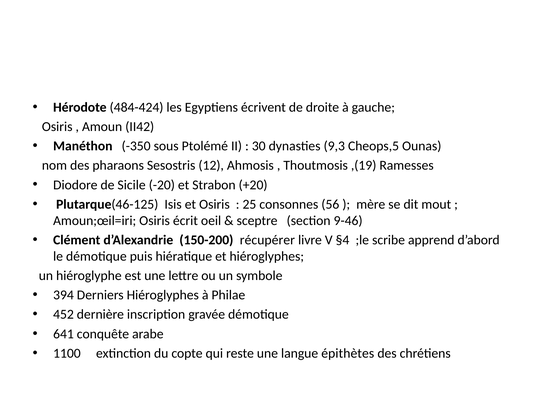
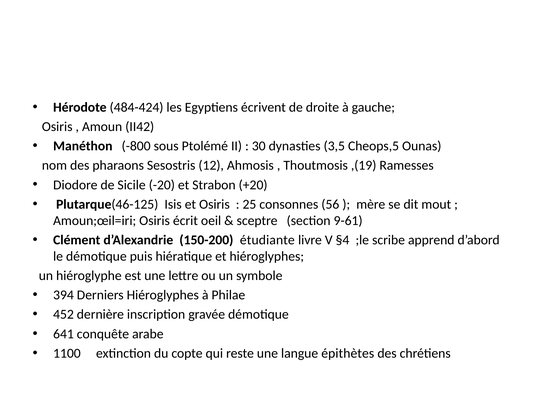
-350: -350 -> -800 (136, 146)
9,3: 9,3 -> 3,5 (334, 146)
9-46: 9-46 -> 9-61 (348, 220)
récupérer: récupérer -> étudiante (267, 240)
